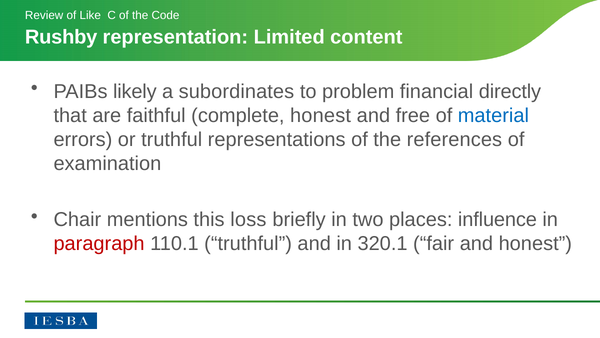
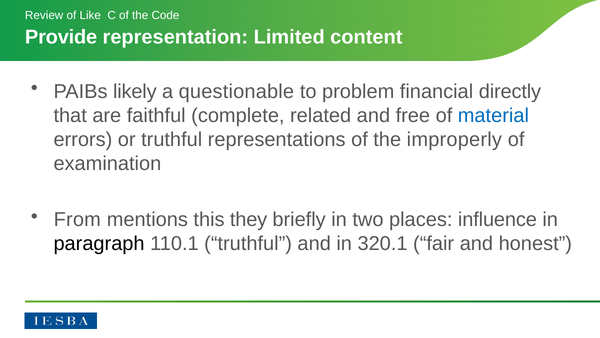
Rushby: Rushby -> Provide (61, 37)
subordinates: subordinates -> questionable (236, 91)
complete honest: honest -> related (321, 115)
references: references -> improperly (454, 139)
Chair: Chair -> From (77, 219)
loss: loss -> they (249, 219)
paragraph colour: red -> black (99, 243)
